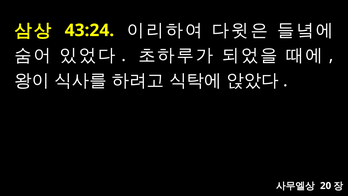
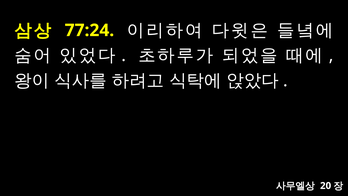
43:24: 43:24 -> 77:24 (89, 30)
